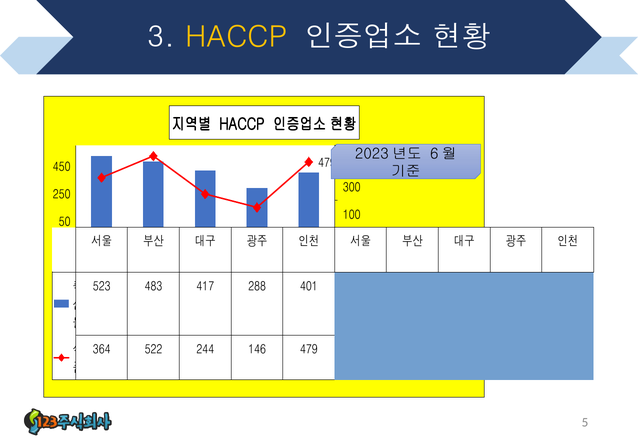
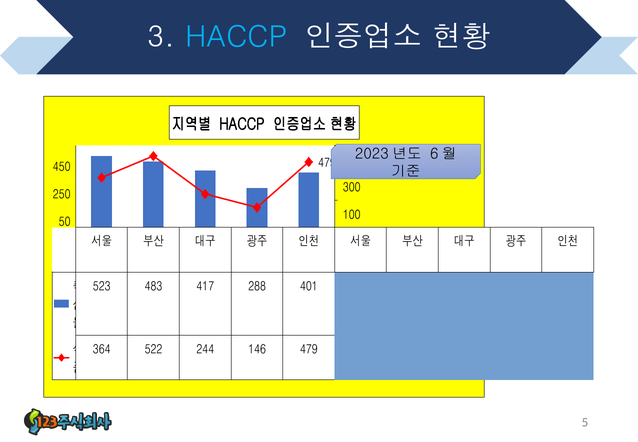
HACCP colour: yellow -> light blue (236, 37)
